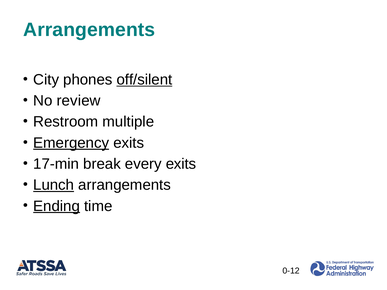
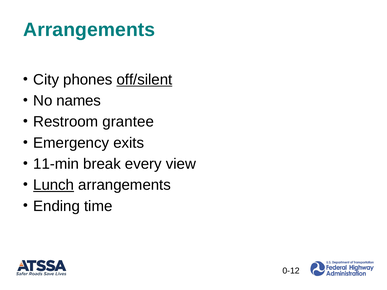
review: review -> names (79, 101)
multiple: multiple -> grantee (128, 122)
Emergency underline: present -> none (71, 143)
17-min: 17-min -> 11-min (56, 164)
every exits: exits -> view (181, 164)
Ending underline: present -> none (57, 206)
